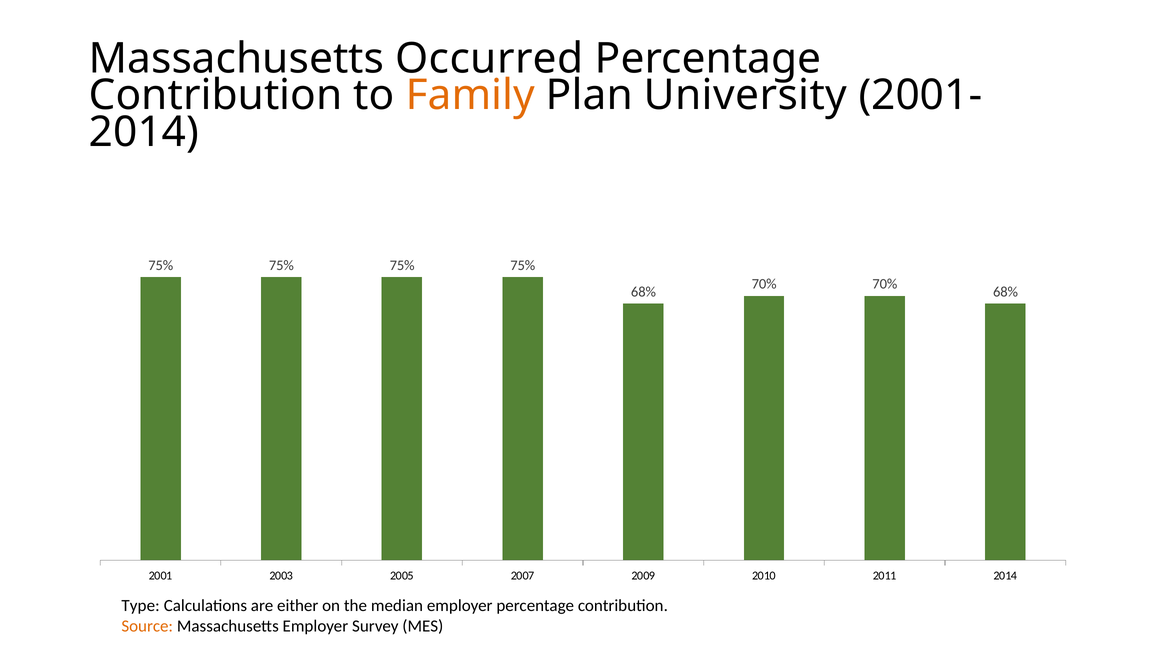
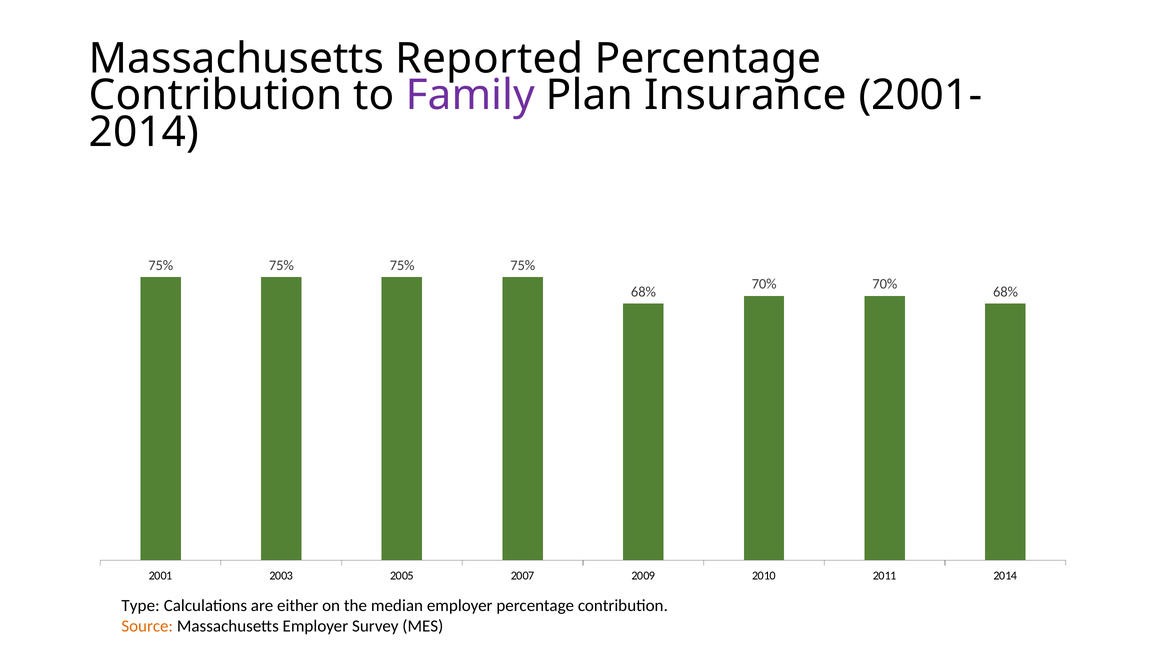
Occurred: Occurred -> Reported (489, 59)
Family colour: orange -> purple (470, 95)
University: University -> Insurance (745, 95)
